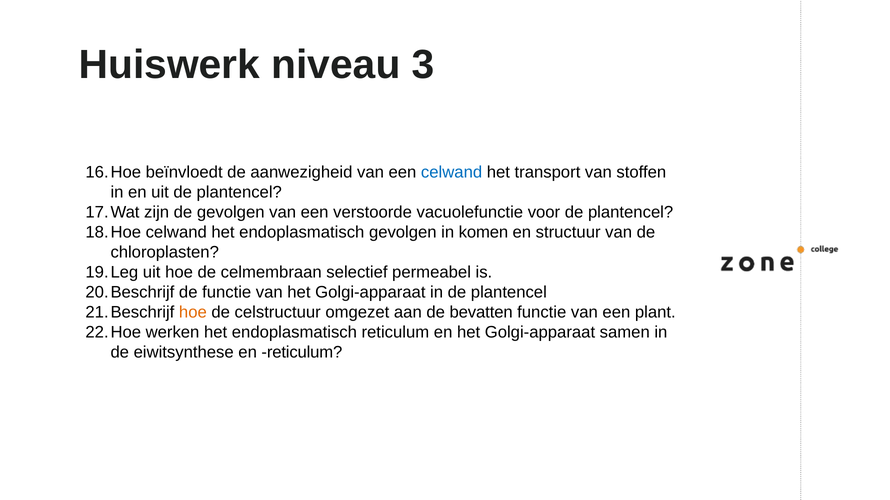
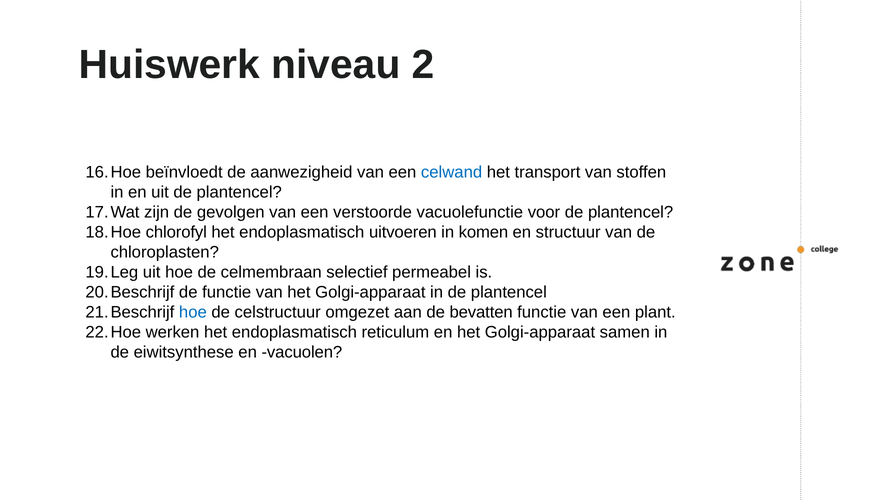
3: 3 -> 2 (423, 65)
celwand: celwand -> chlorofyl (176, 233)
endoplasmatisch gevolgen: gevolgen -> uitvoeren (403, 233)
hoe colour: orange -> blue (193, 313)
en reticulum: reticulum -> vacuolen (302, 353)
